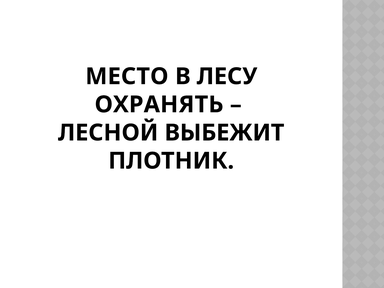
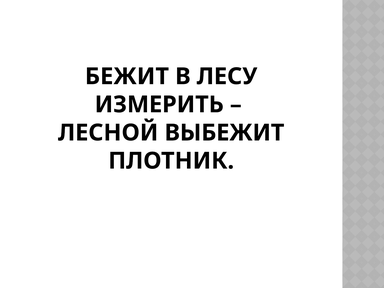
МЕСТО: МЕСТО -> БЕЖИТ (127, 76)
ОХРАНЯТЬ: ОХРАНЯТЬ -> ИЗМЕРИТЬ (159, 105)
